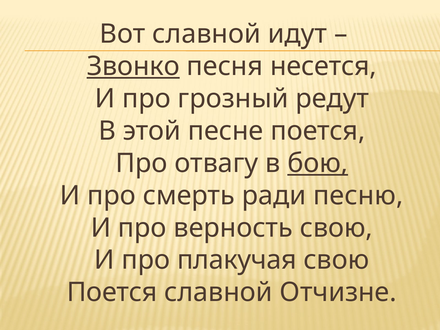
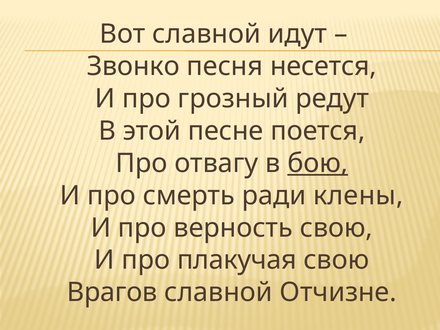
Звонко underline: present -> none (133, 66)
песню: песню -> клены (358, 196)
Поется: Поется -> Врагов (112, 292)
